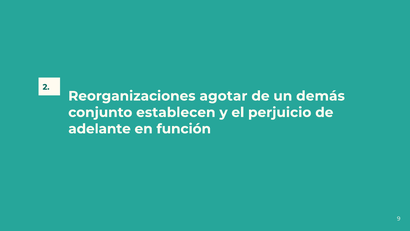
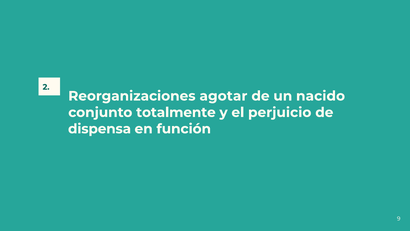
demás: demás -> nacido (321, 96)
establecen: establecen -> totalmente (176, 112)
adelante: adelante -> dispensa (100, 129)
